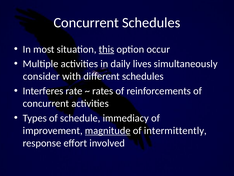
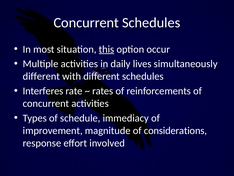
consider: consider -> different (41, 76)
magnitude underline: present -> none (108, 130)
intermittently: intermittently -> considerations (175, 130)
